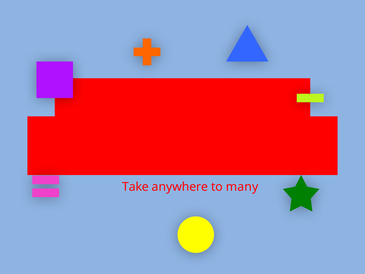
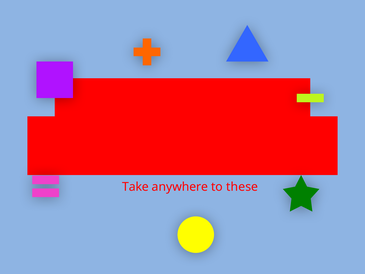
many: many -> these (242, 187)
